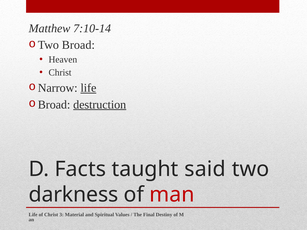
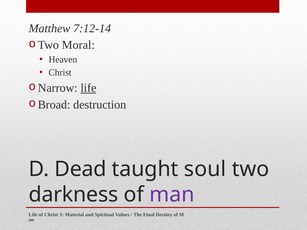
7:10-14: 7:10-14 -> 7:12-14 (92, 28)
Broad: Broad -> Moral (78, 45)
destruction underline: present -> none (100, 105)
Facts: Facts -> Dead (80, 169)
said: said -> soul (205, 169)
man colour: red -> purple (172, 195)
